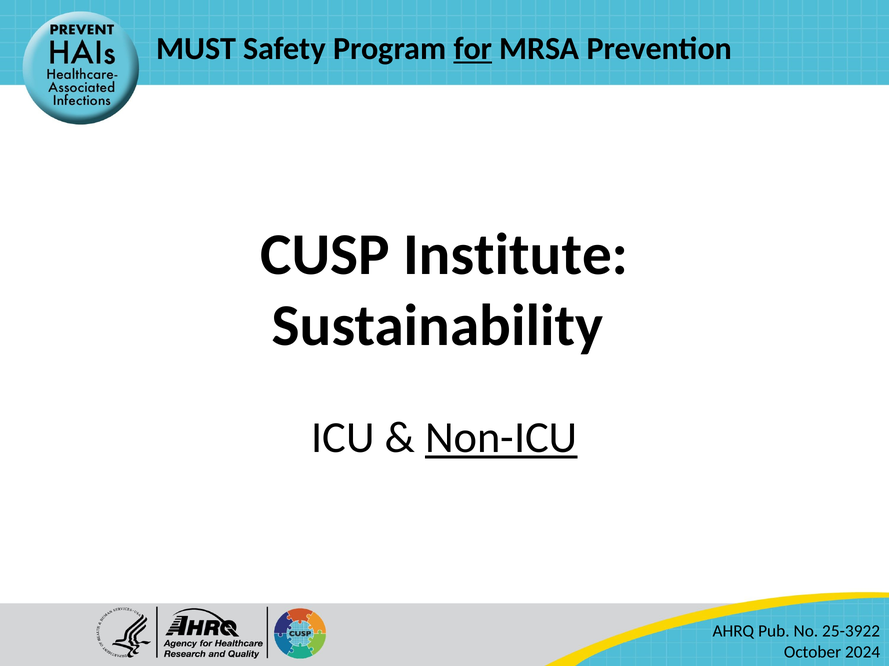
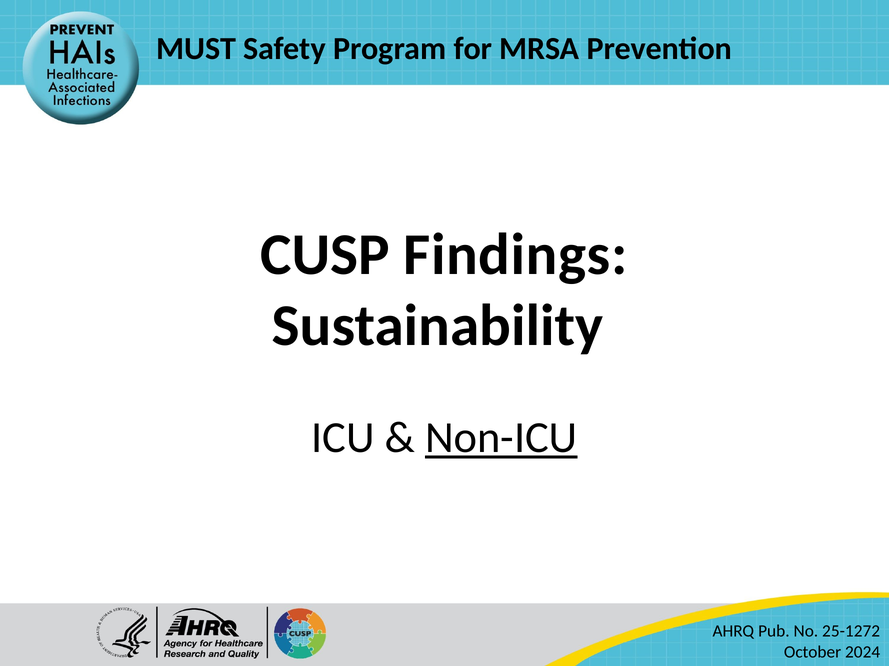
for underline: present -> none (473, 49)
Institute: Institute -> Findings (515, 255)
25-3922: 25-3922 -> 25-1272 (851, 632)
